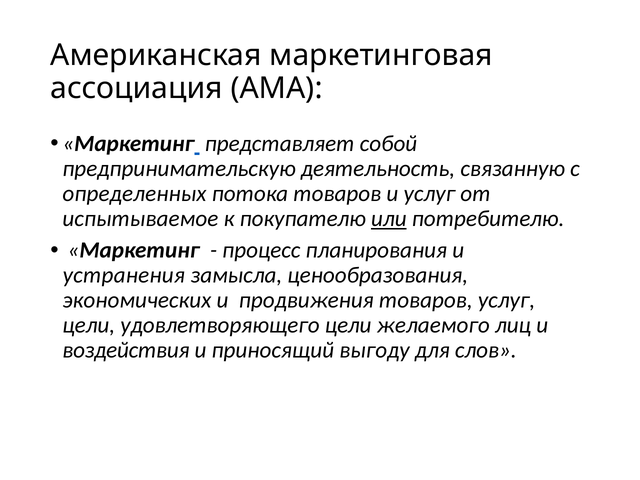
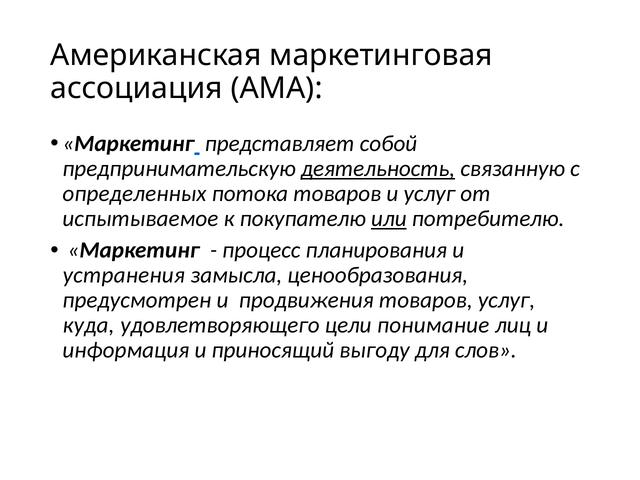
деятельность underline: none -> present (378, 169)
экономических: экономических -> предусмотрен (137, 300)
цели: цели -> куда (89, 325)
желаемого: желаемого -> понимание (433, 325)
воздействия: воздействия -> информация (126, 350)
